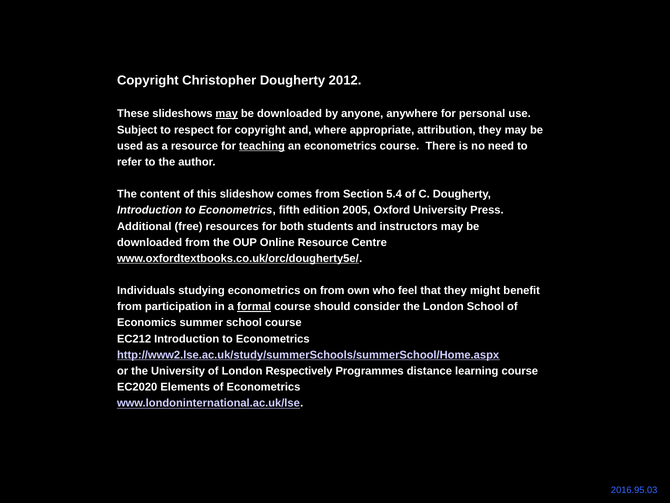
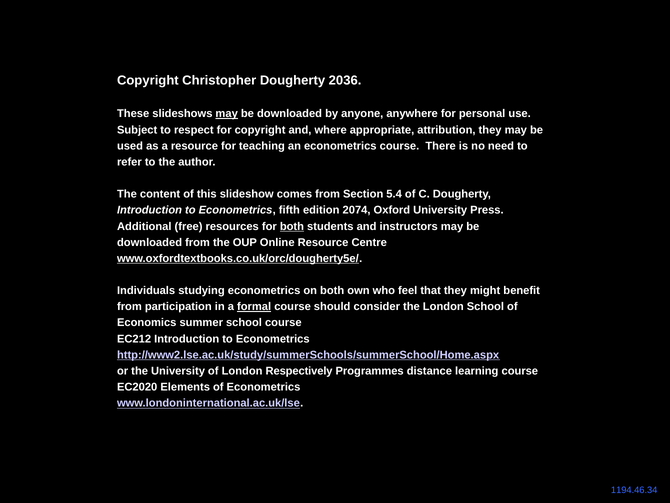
2012: 2012 -> 2036 (345, 81)
teaching underline: present -> none (262, 146)
2005: 2005 -> 2074 (357, 210)
both underline: none -> present (292, 226)
on from: from -> both (332, 290)
2016.95.03: 2016.95.03 -> 1194.46.34 (634, 490)
